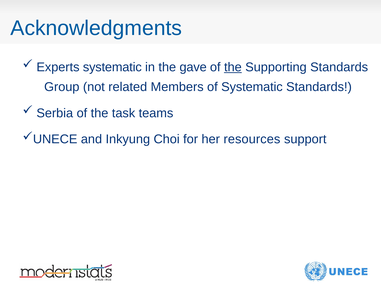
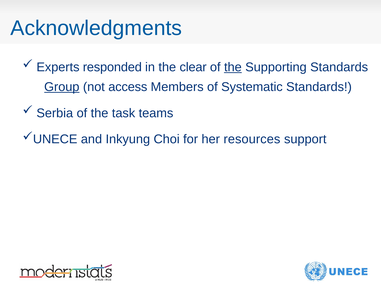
Experts systematic: systematic -> responded (112, 67)
gave: gave -> clear (193, 67)
Group underline: none -> present (62, 87)
related: related -> access (128, 87)
